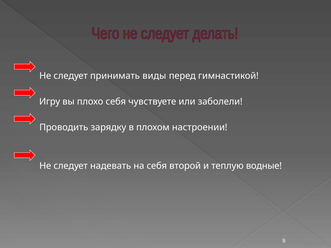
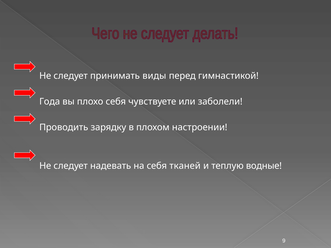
Игру: Игру -> Года (50, 102)
второй: второй -> тканей (185, 166)
